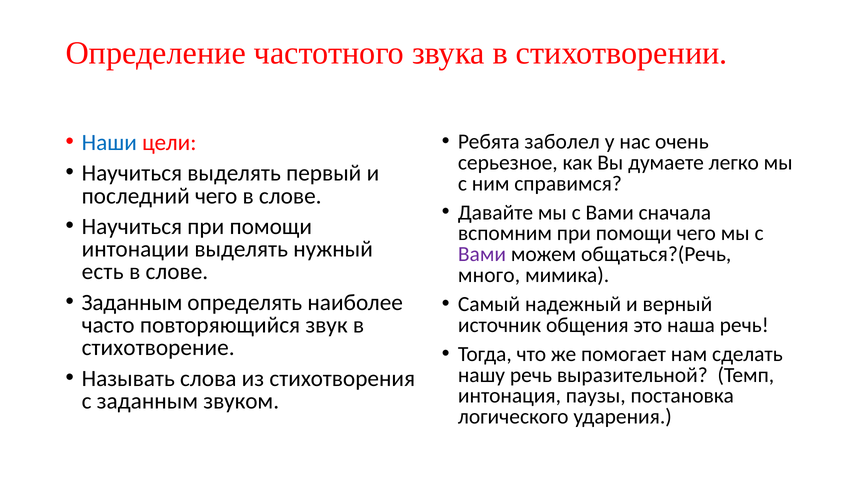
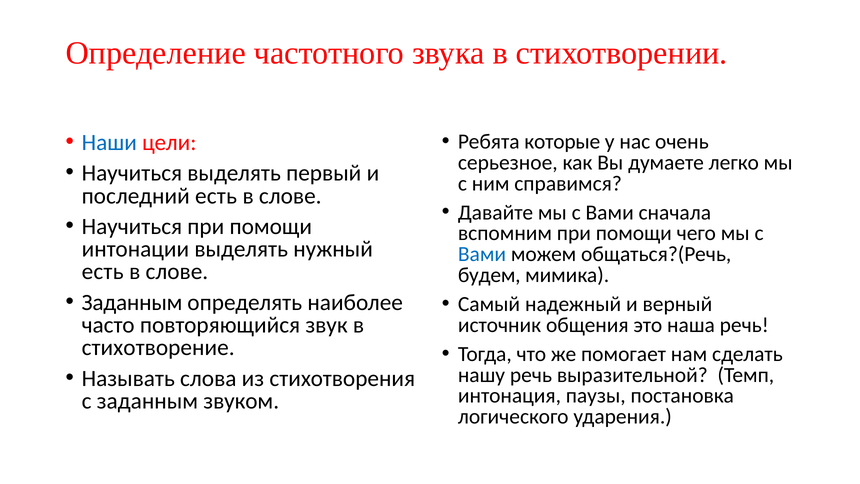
заболел: заболел -> которые (562, 142)
последний чего: чего -> есть (216, 196)
Вами colour: purple -> blue (482, 254)
много: много -> будем (489, 275)
